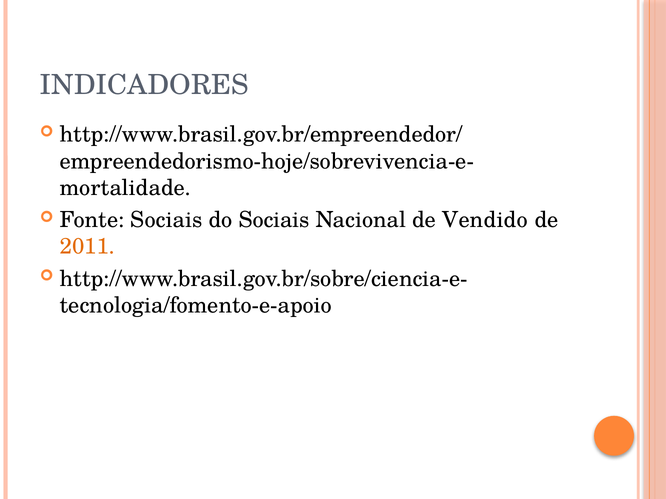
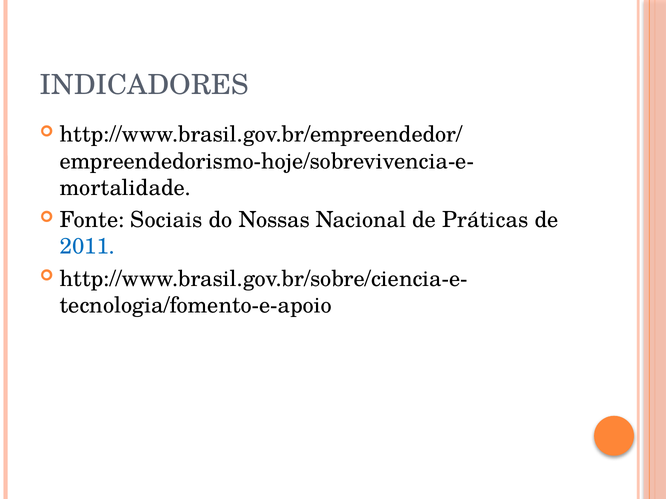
do Sociais: Sociais -> Nossas (274, 220)
Vendido: Vendido -> Práticas (485, 220)
2011 colour: orange -> blue (87, 247)
